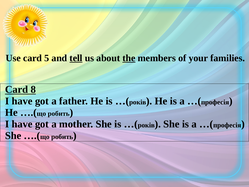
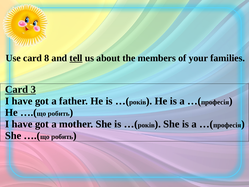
5: 5 -> 8 (47, 58)
the underline: present -> none (129, 58)
8: 8 -> 3 (33, 89)
